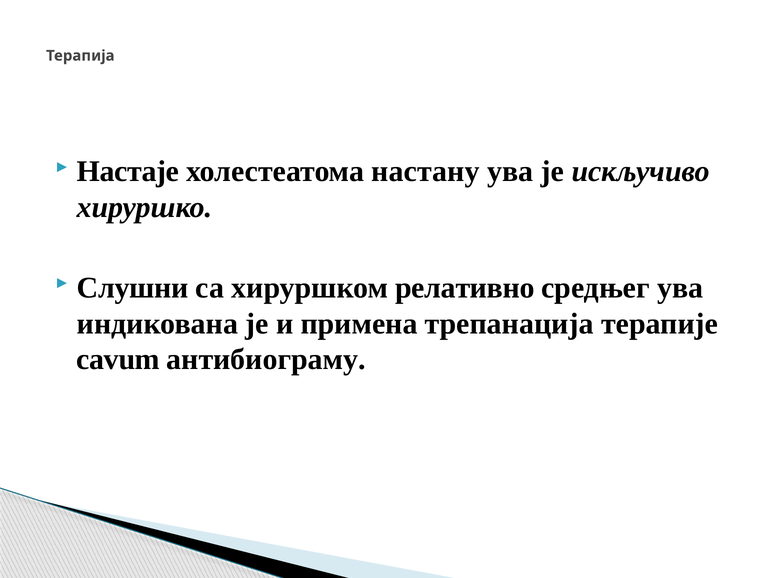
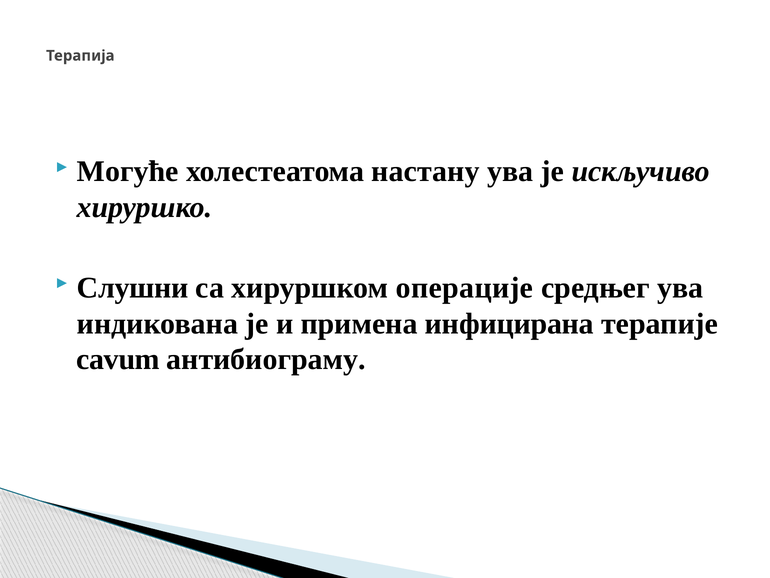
Настаје: Настаје -> Могуће (128, 171)
релативно: релативно -> операције (465, 288)
трепанација: трепанација -> инфицирана (509, 323)
